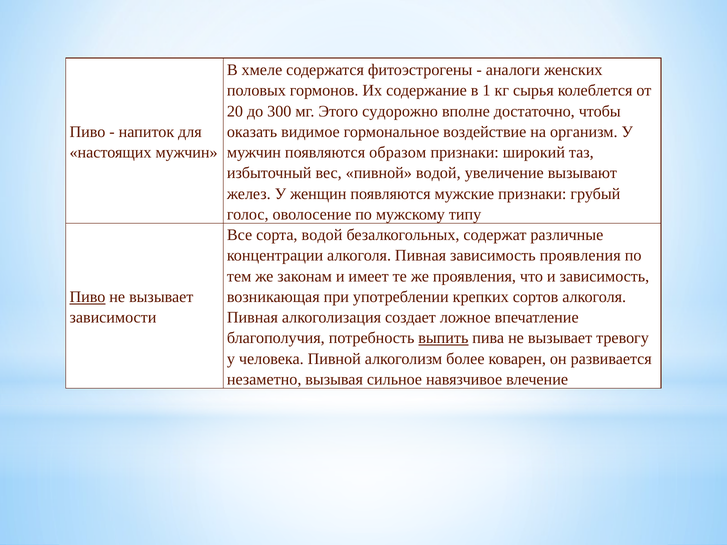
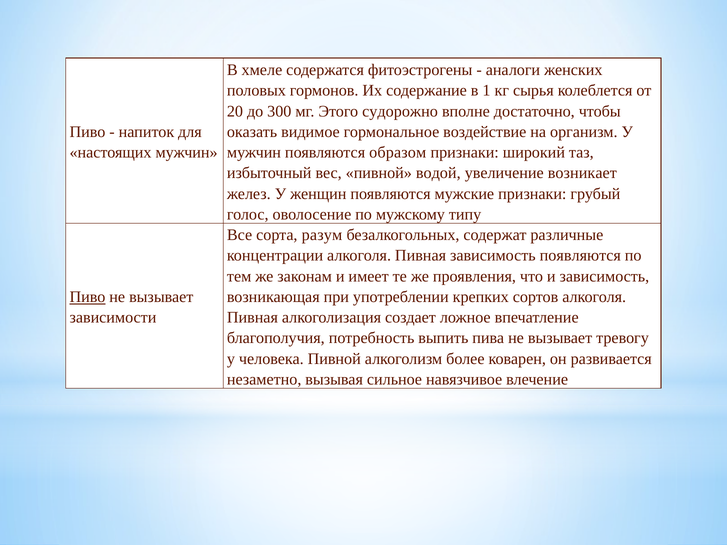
вызывают: вызывают -> возникает (582, 173)
сорта водой: водой -> разум (322, 235)
зависимость проявления: проявления -> появляются (580, 256)
выпить underline: present -> none (443, 338)
